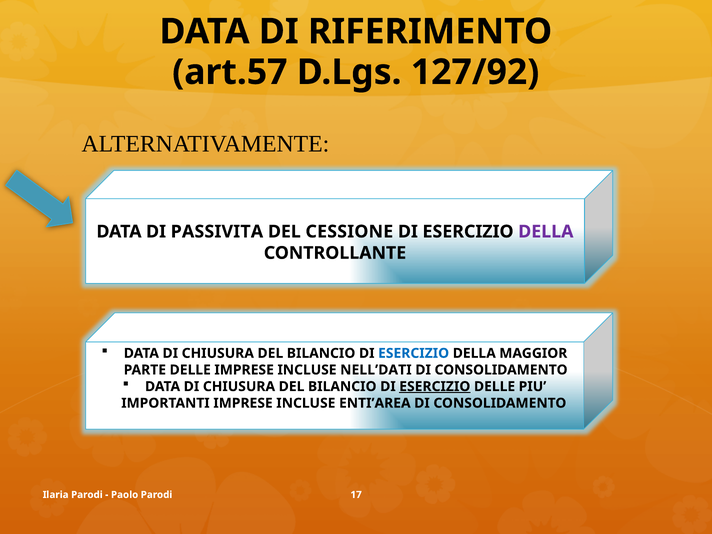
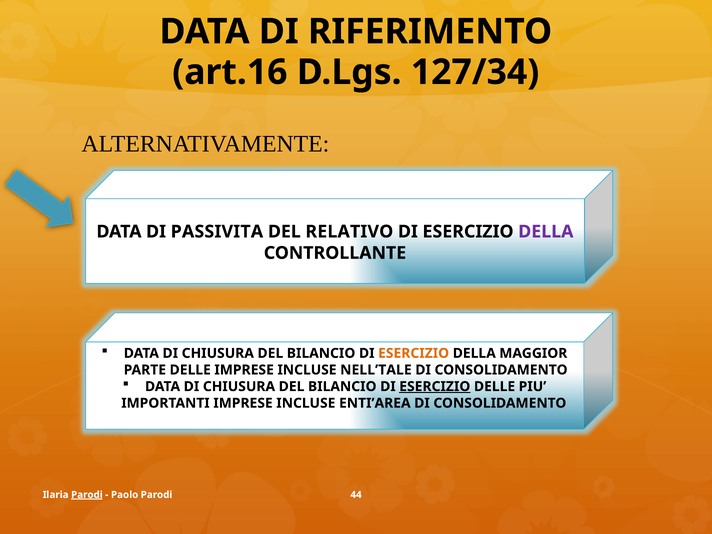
art.57: art.57 -> art.16 (230, 72)
127/92: 127/92 -> 127/34 (475, 72)
CESSIONE: CESSIONE -> RELATIVO (349, 232)
ESERCIZIO colour: blue -> orange (414, 353)
NELL’DATI: NELL’DATI -> NELL’TALE (376, 370)
Parodi underline: none -> present (87, 495)
17: 17 -> 44 (356, 495)
